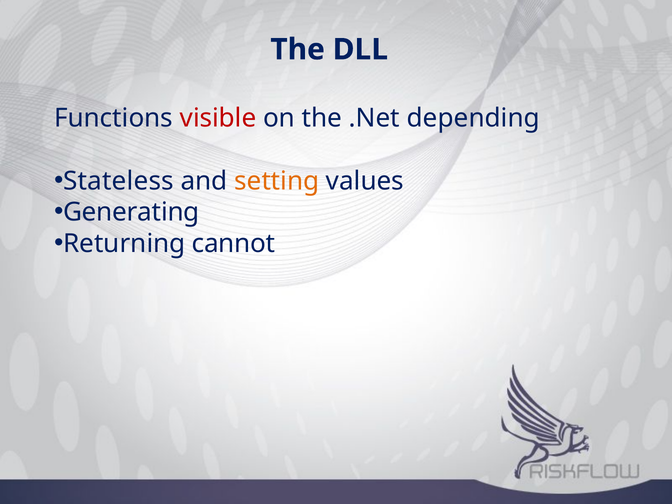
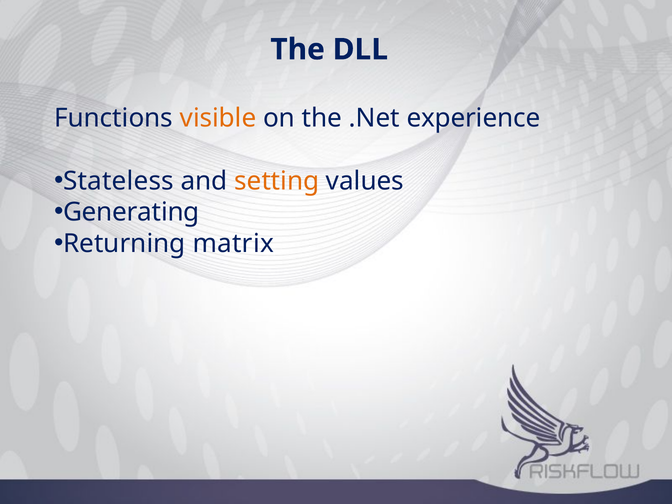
visible colour: red -> orange (218, 118)
depending: depending -> experience (473, 118)
cannot: cannot -> matrix (233, 244)
